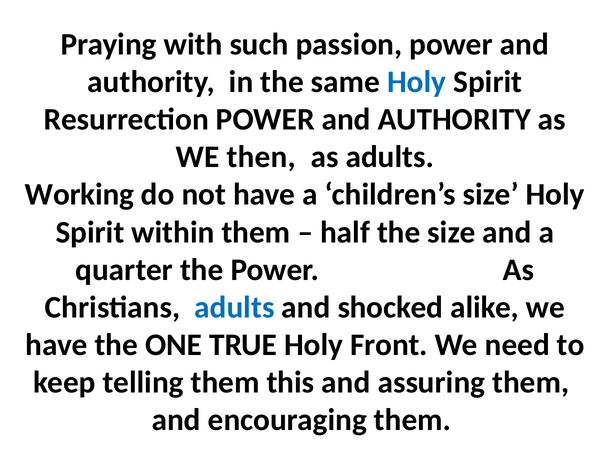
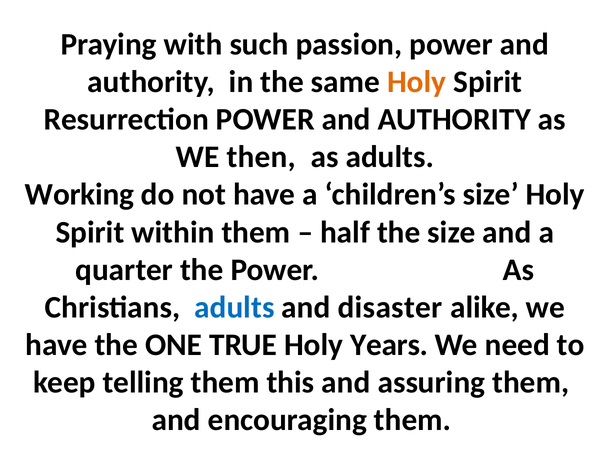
Holy colour: blue -> orange (417, 82)
shocked: shocked -> disaster (390, 308)
Front: Front -> Years (389, 345)
